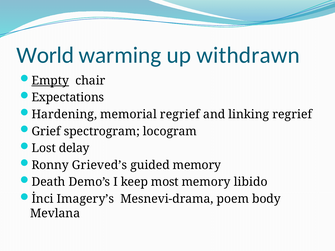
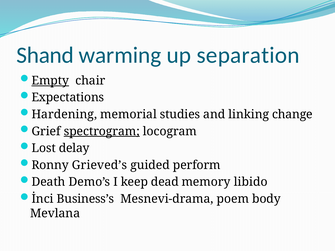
World: World -> Shand (45, 55)
withdrawn: withdrawn -> separation (248, 55)
memorial regrief: regrief -> studies (180, 114)
linking regrief: regrief -> change (292, 114)
spectrogram underline: none -> present (102, 131)
guided memory: memory -> perform (197, 165)
most: most -> dead (165, 182)
Imagery’s: Imagery’s -> Business’s (85, 199)
